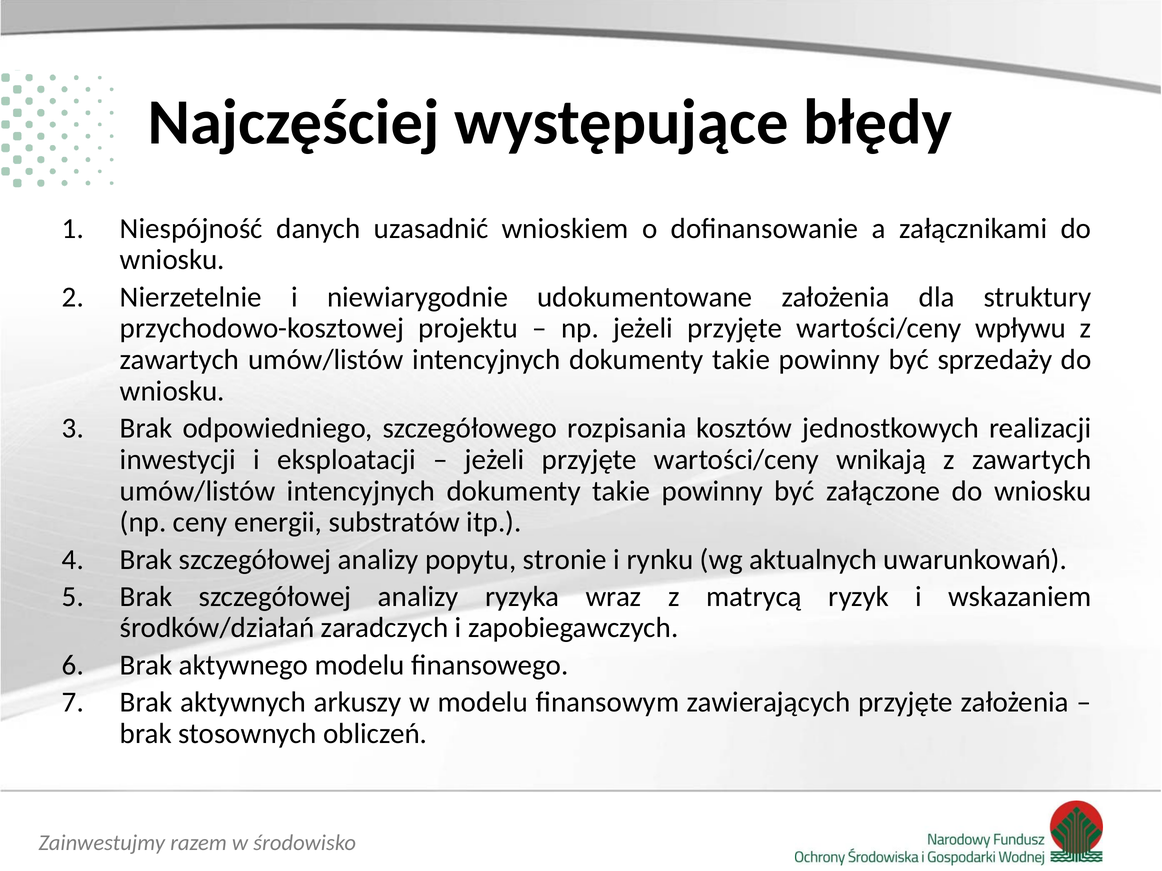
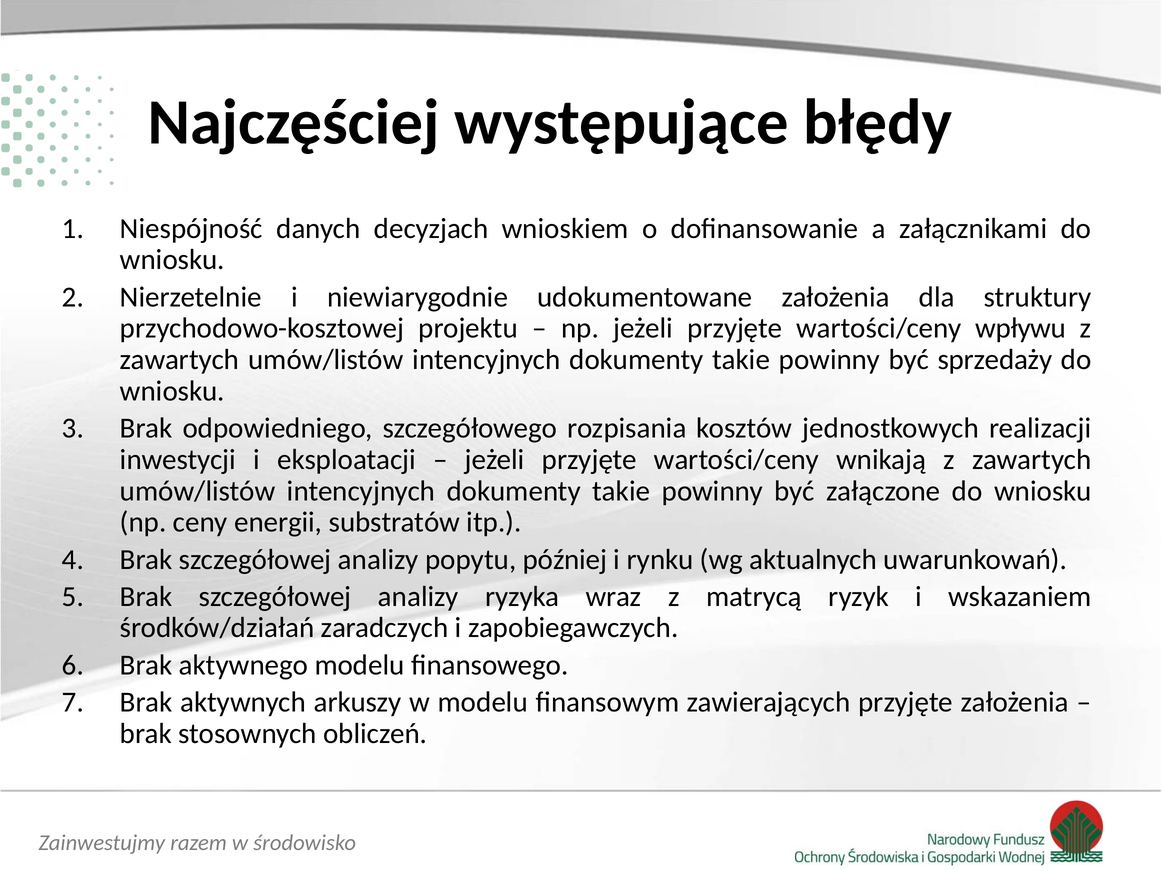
uzasadnić: uzasadnić -> decyzjach (431, 229)
stronie: stronie -> później (565, 560)
